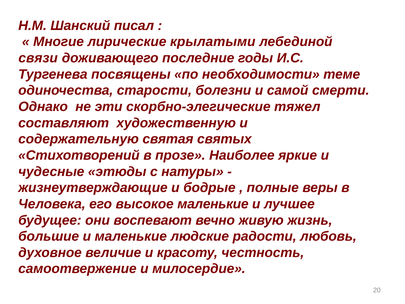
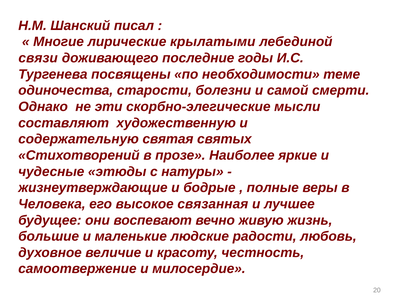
тяжел: тяжел -> мысли (297, 107)
высокое маленькие: маленькие -> связанная (213, 204)
